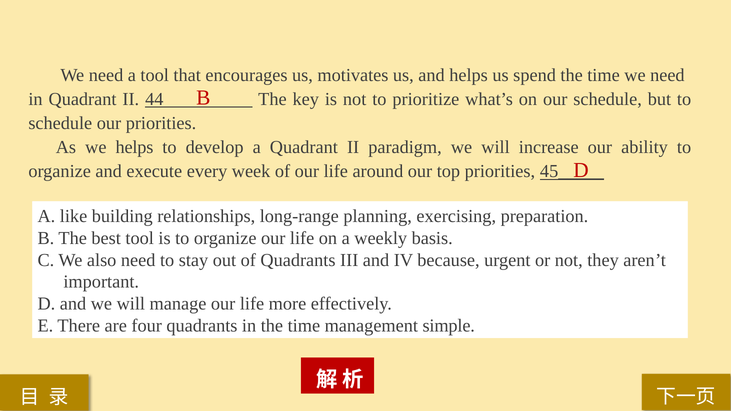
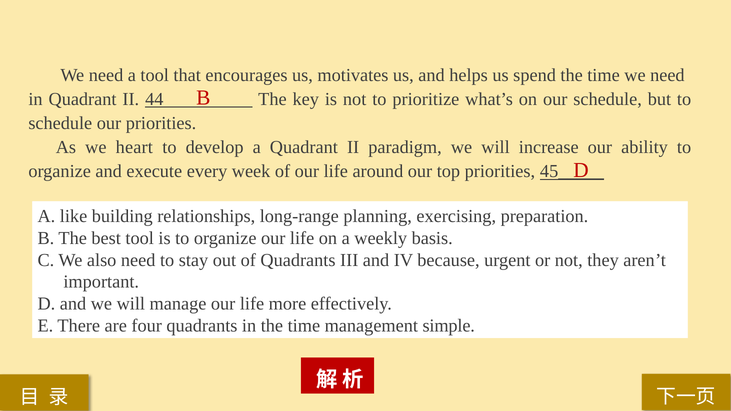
we helps: helps -> heart (134, 147)
